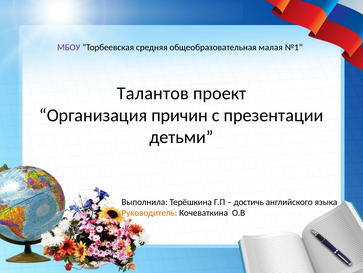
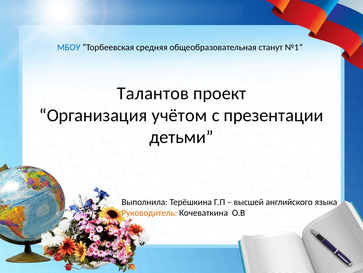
МБОУ colour: purple -> blue (69, 47)
малая: малая -> станут (271, 47)
причин: причин -> учётом (179, 115)
достичь: достичь -> высшей (249, 201)
